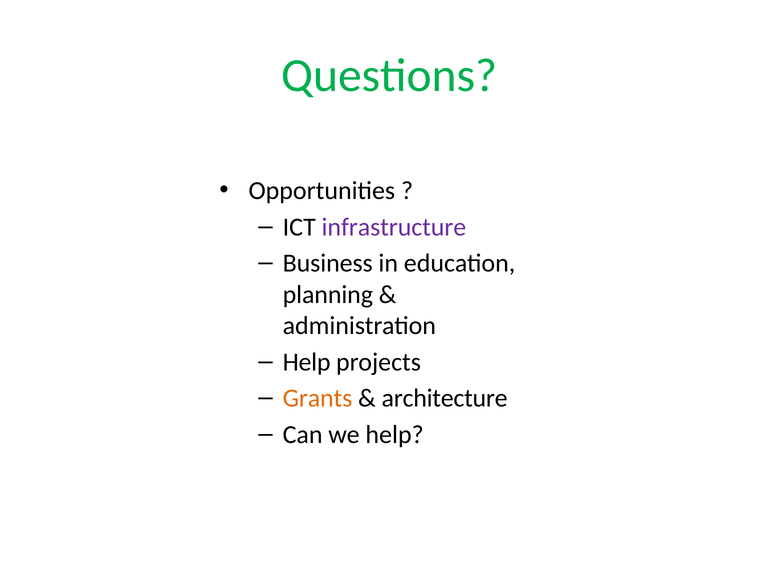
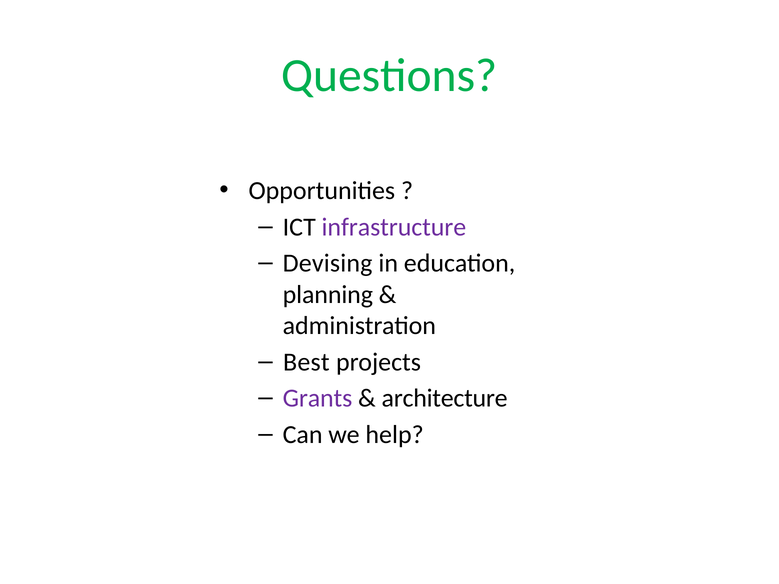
Business: Business -> Devising (328, 263)
Help: Help -> Best (306, 362)
Grants colour: orange -> purple (317, 398)
